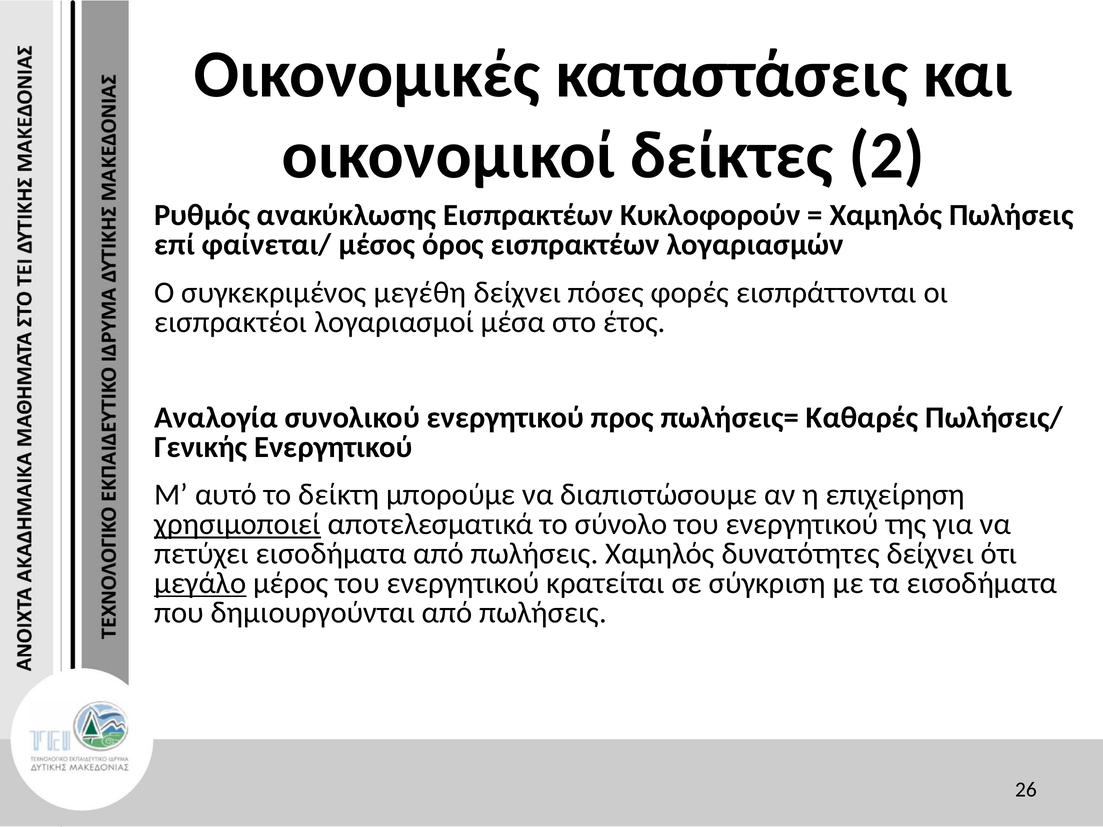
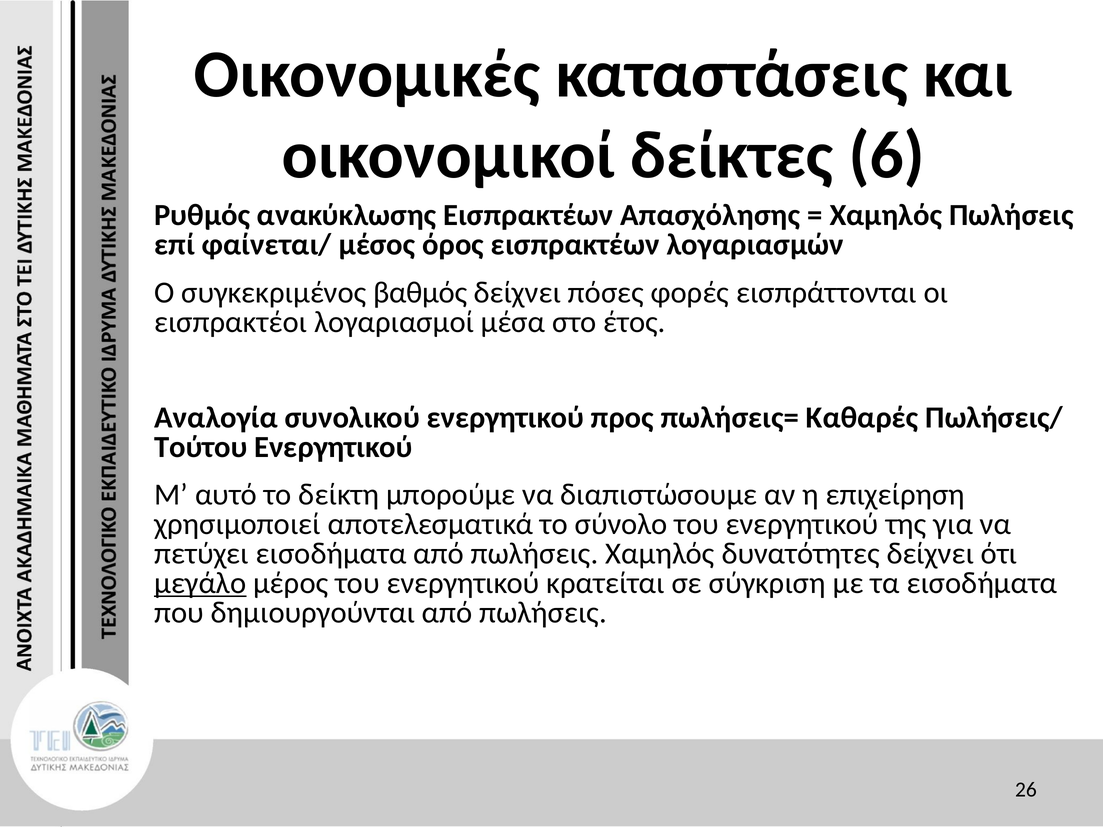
2: 2 -> 6 (887, 156)
Κυκλοφορούν: Κυκλοφορούν -> Απασχόλησης (710, 215)
μεγέθη: μεγέθη -> βαθμός (420, 293)
Γενικής: Γενικής -> Τούτου (201, 447)
χρησιμοποιεί underline: present -> none (238, 524)
